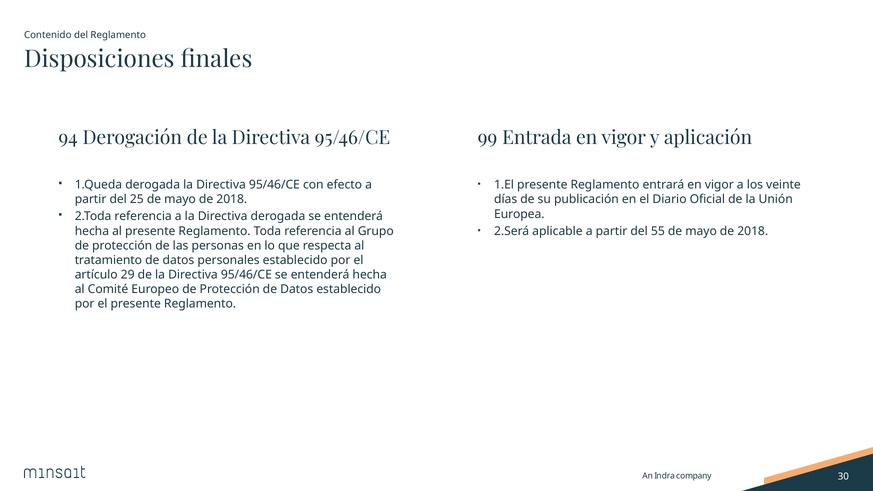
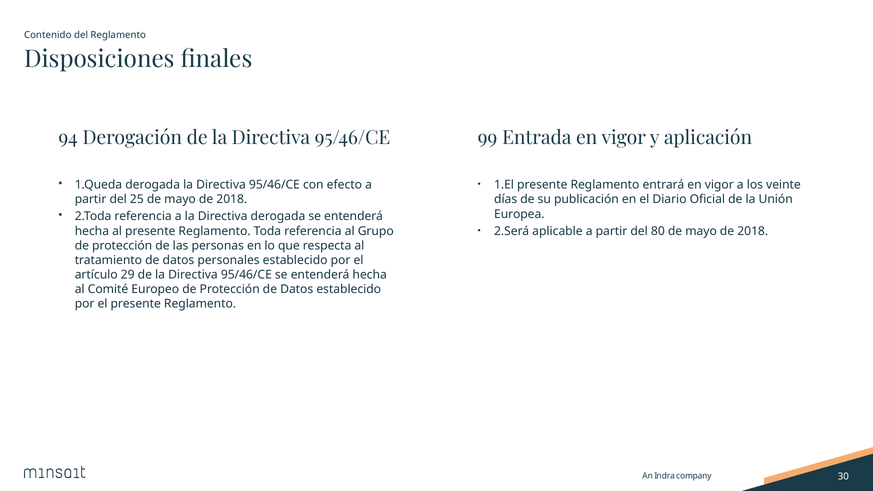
55: 55 -> 80 (658, 231)
